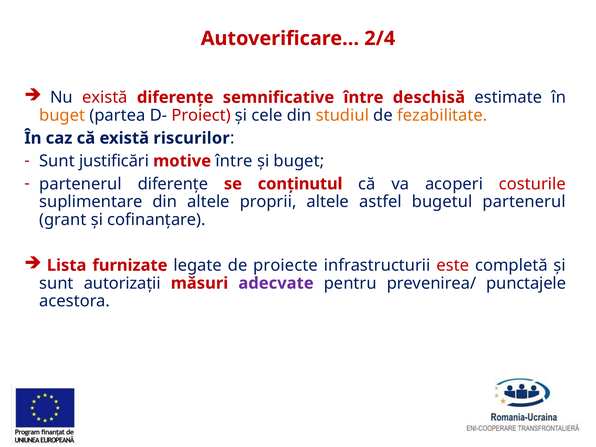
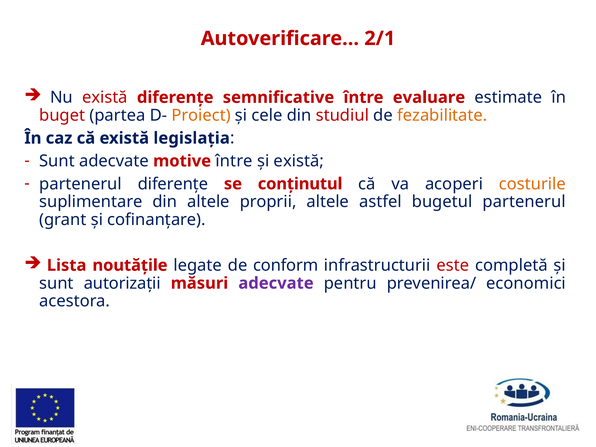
2/4: 2/4 -> 2/1 (380, 38)
deschisă: deschisă -> evaluare (429, 97)
buget colour: orange -> red (62, 115)
Proiect colour: red -> orange (201, 115)
studiul colour: orange -> red (342, 115)
riscurilor: riscurilor -> legislația (192, 138)
Sunt justificări: justificări -> adecvate (114, 161)
și buget: buget -> există (299, 161)
costurile colour: red -> orange (532, 184)
furnizate: furnizate -> noutățile (130, 265)
proiecte: proiecte -> conform (286, 265)
punctajele: punctajele -> economici (526, 283)
